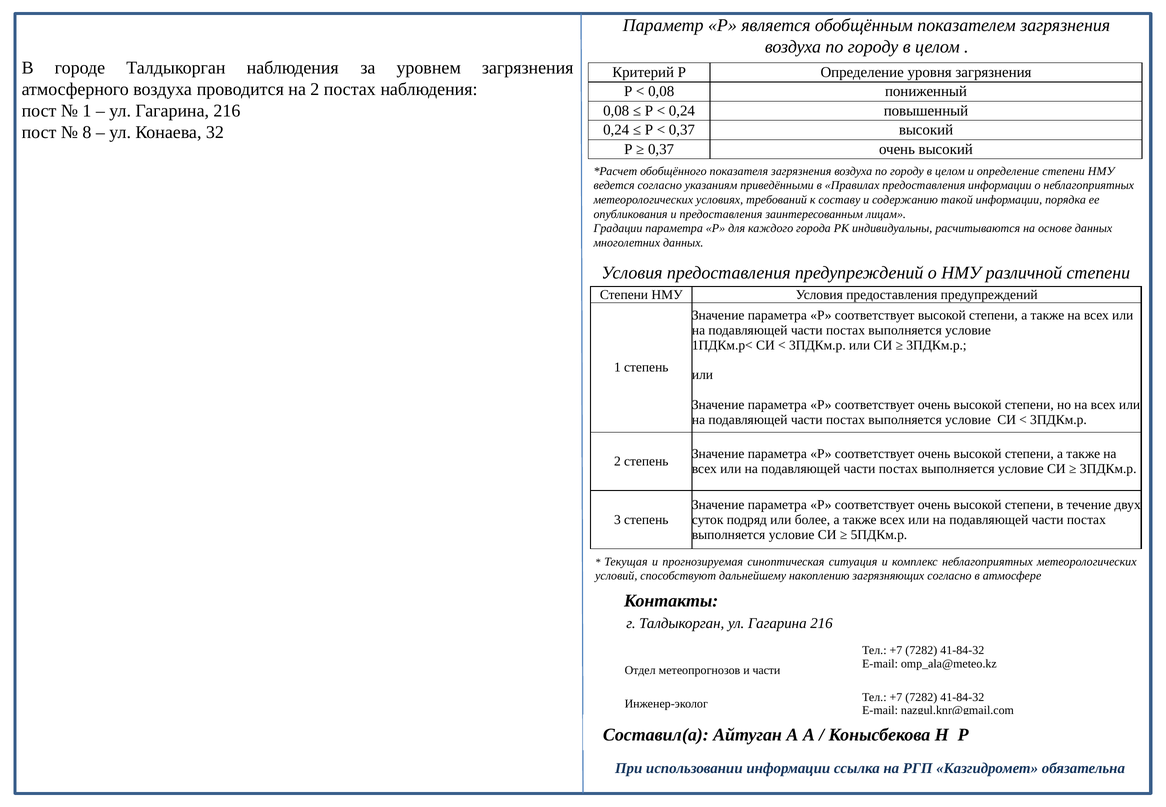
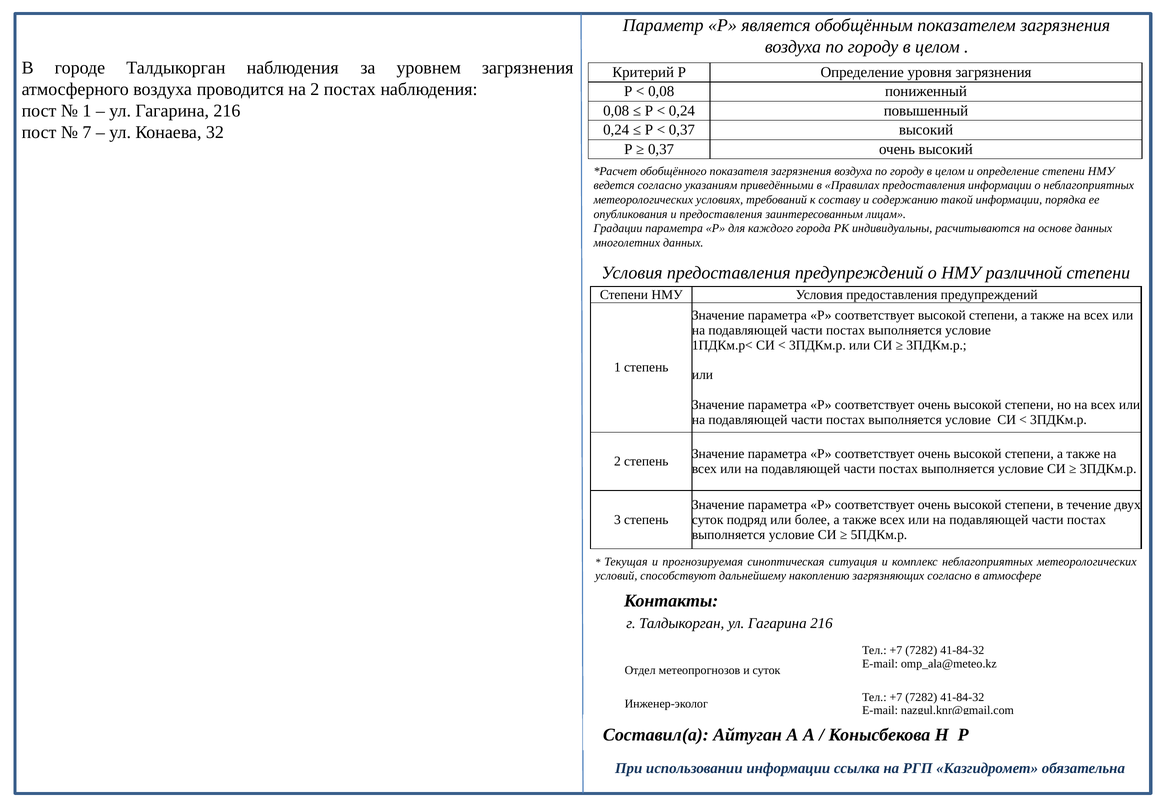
8: 8 -> 7 (87, 132)
и части: части -> суток (766, 671)
